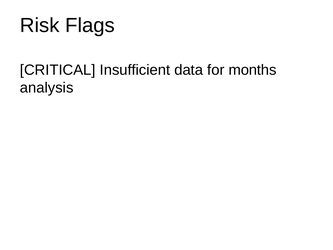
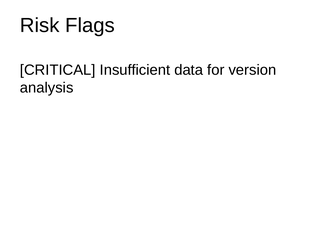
months: months -> version (252, 70)
